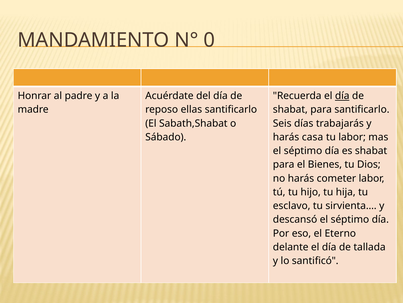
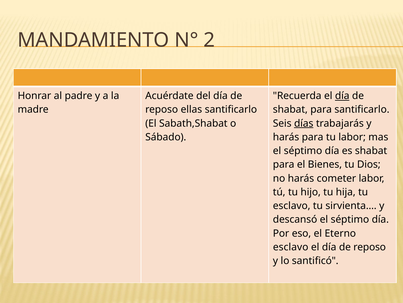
0: 0 -> 2 (209, 40)
días underline: none -> present (304, 123)
harás casa: casa -> para (313, 137)
delante: delante -> esclavo (291, 246)
el día de tallada: tallada -> reposo (370, 246)
